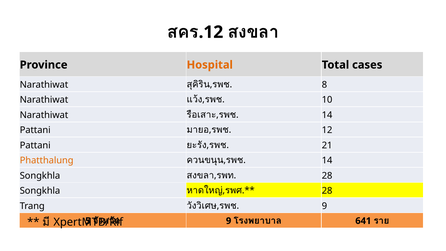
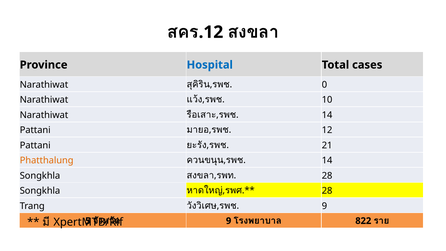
Hospital colour: orange -> blue (210, 65)
8: 8 -> 0 (324, 85)
641: 641 -> 822 (363, 221)
